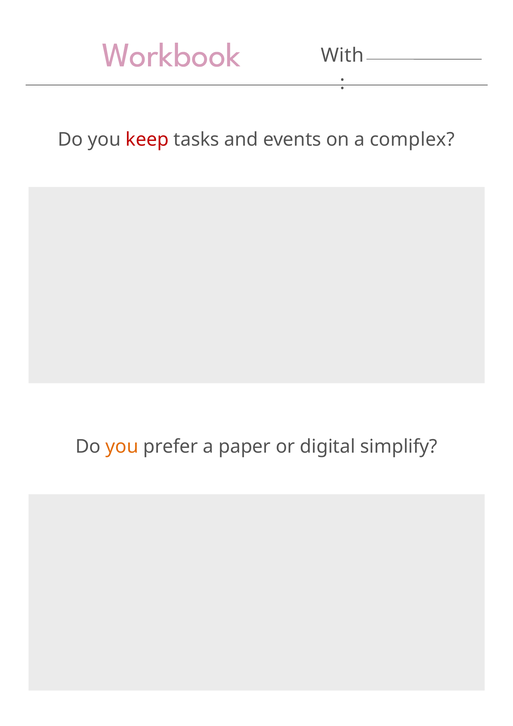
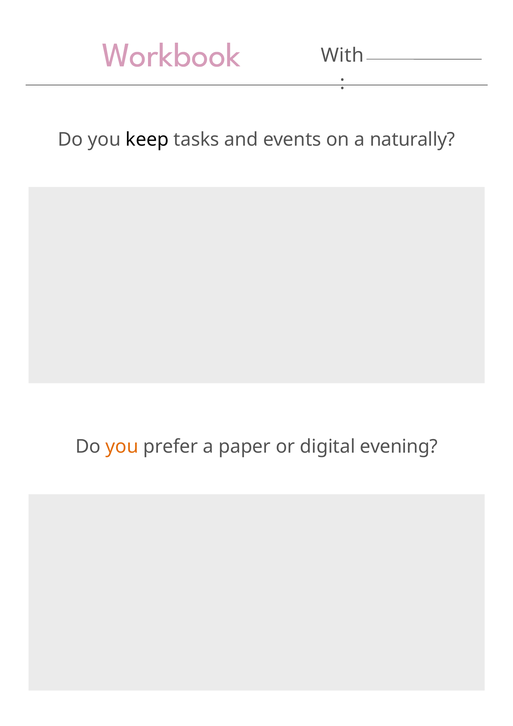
keep colour: red -> black (147, 140)
complex: complex -> naturally (412, 140)
simplify: simplify -> evening (399, 447)
